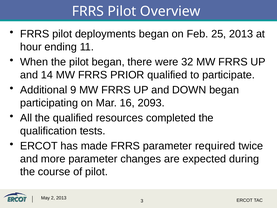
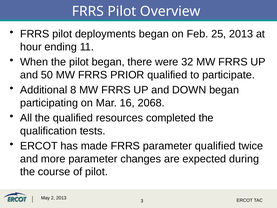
14: 14 -> 50 (47, 75)
9: 9 -> 8 (73, 90)
2093: 2093 -> 2068 (151, 103)
parameter required: required -> qualified (215, 146)
